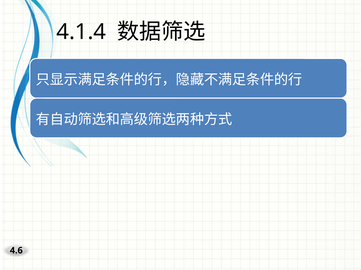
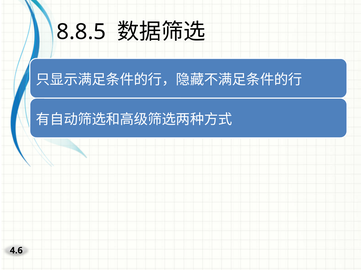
4.1.4: 4.1.4 -> 8.8.5 (81, 32)
